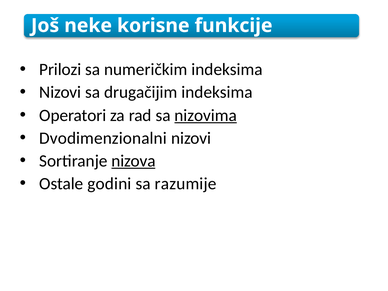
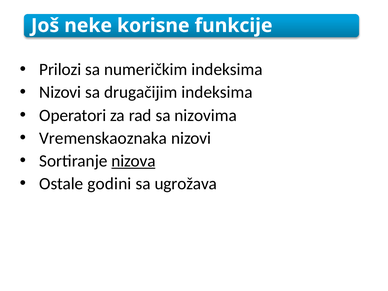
nizovima underline: present -> none (206, 115)
Dvodimenzionalni: Dvodimenzionalni -> Vremenskaoznaka (103, 138)
razumije: razumije -> ugrožava (186, 184)
